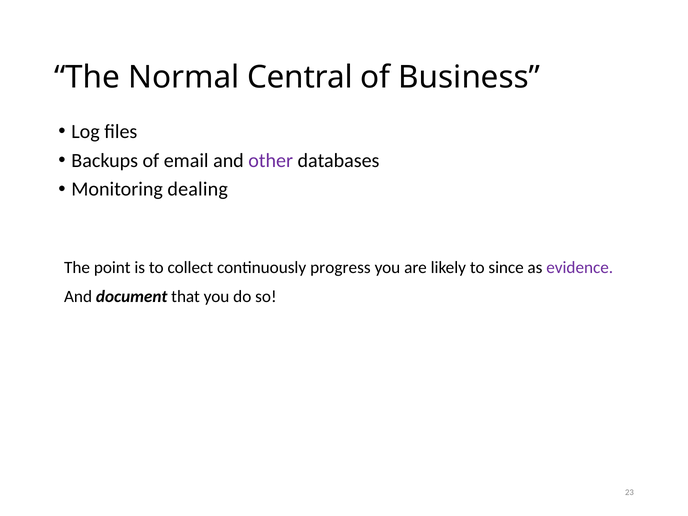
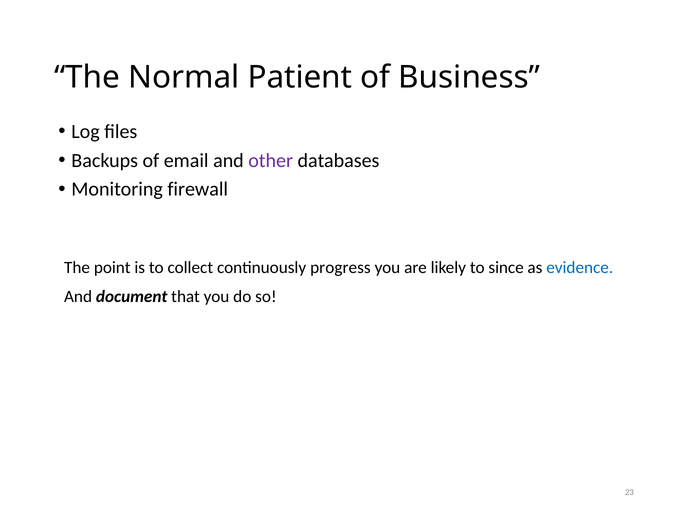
Central: Central -> Patient (300, 77)
dealing: dealing -> firewall (198, 189)
evidence colour: purple -> blue (580, 268)
